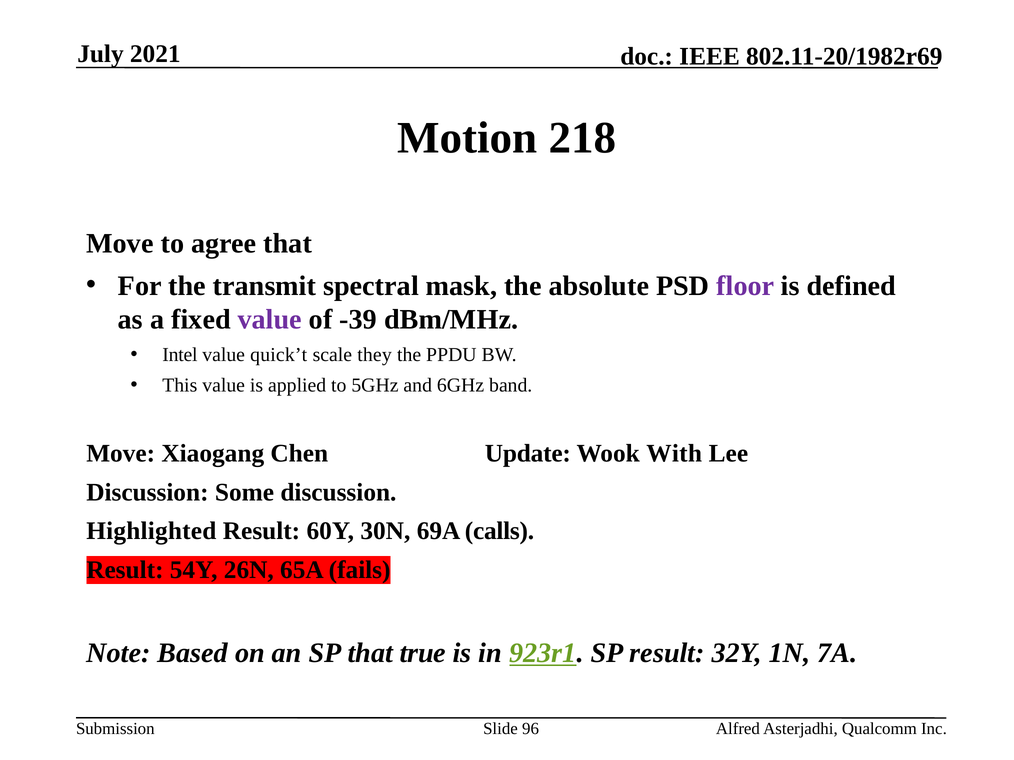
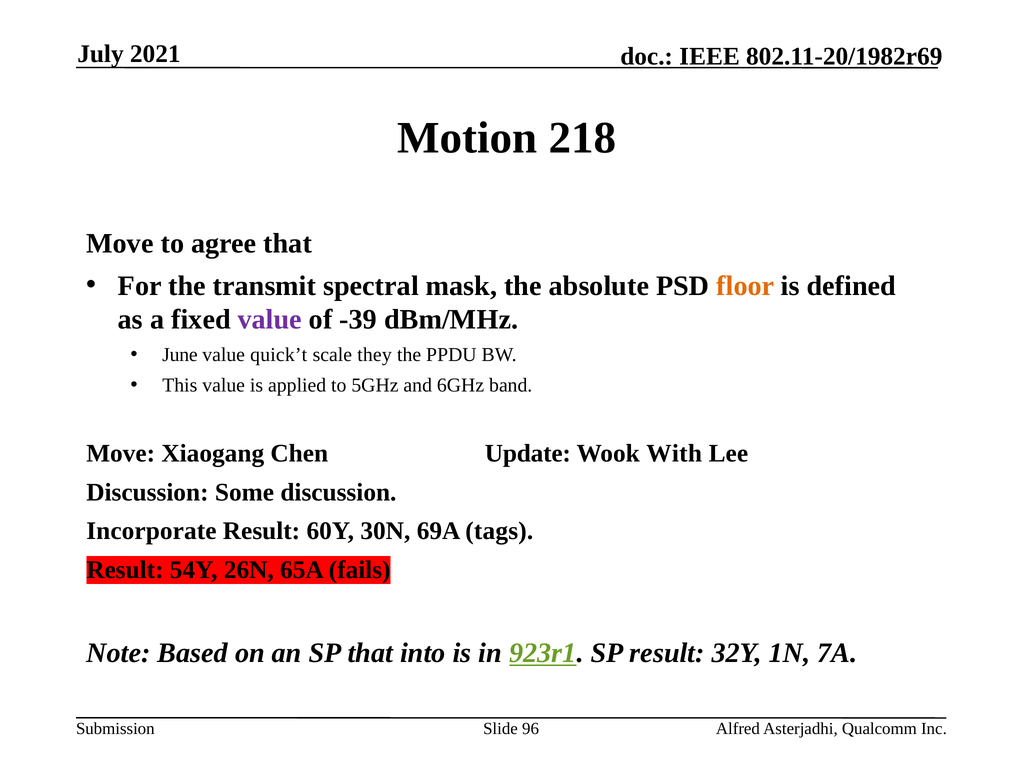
floor colour: purple -> orange (745, 286)
Intel: Intel -> June (180, 355)
Highlighted: Highlighted -> Incorporate (151, 531)
calls: calls -> tags (499, 531)
true: true -> into (423, 653)
